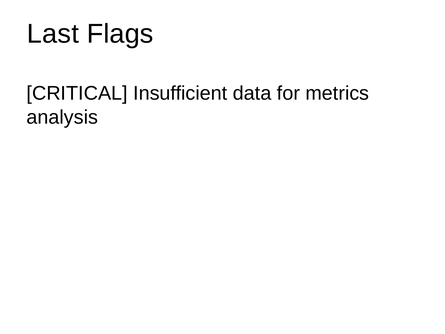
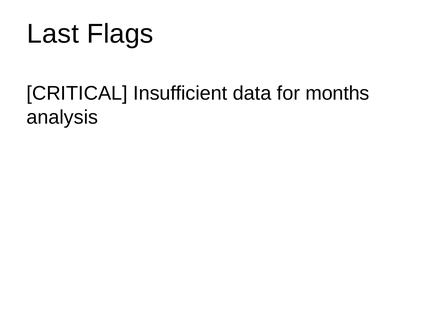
metrics: metrics -> months (337, 93)
